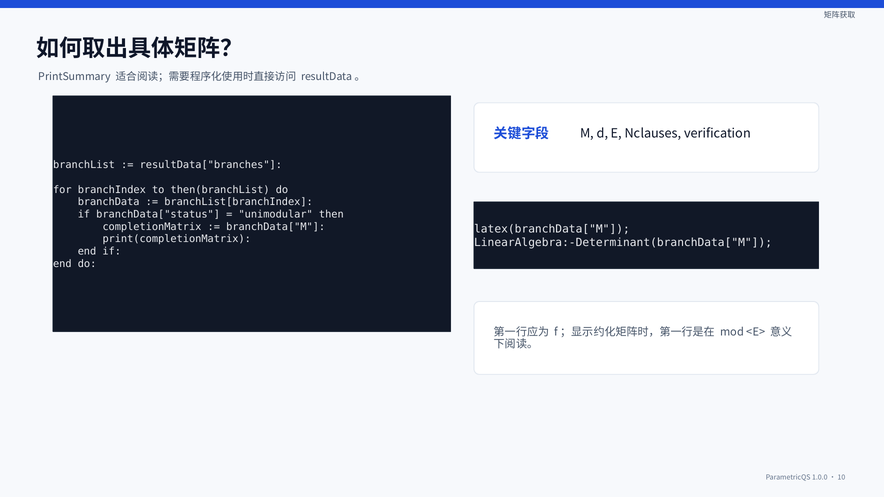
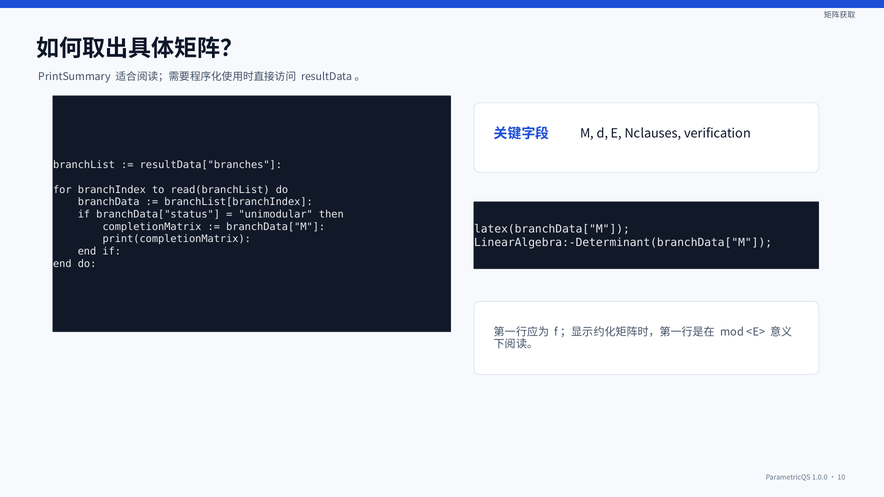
then(branchList: then(branchList -> read(branchList (220, 190)
